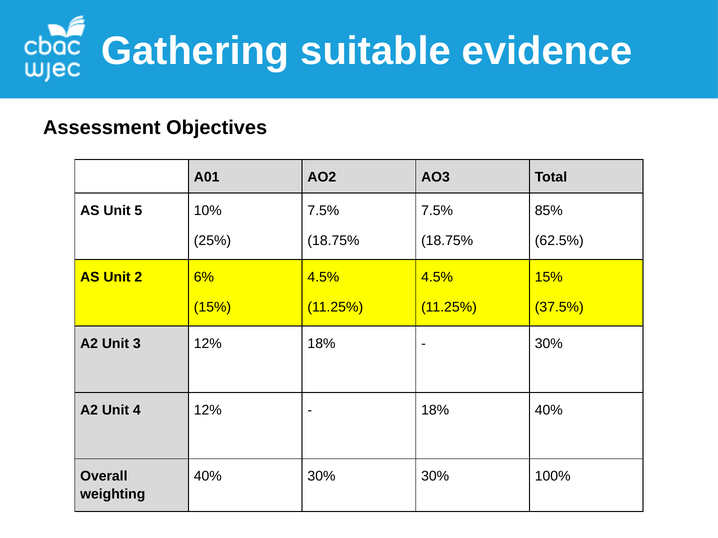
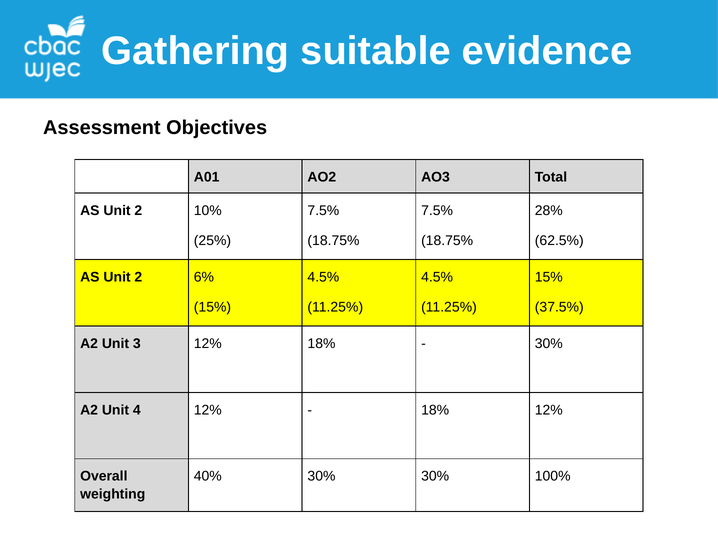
5: 5 -> 2 (138, 211)
85%: 85% -> 28% (549, 211)
18% 40%: 40% -> 12% (549, 410)
